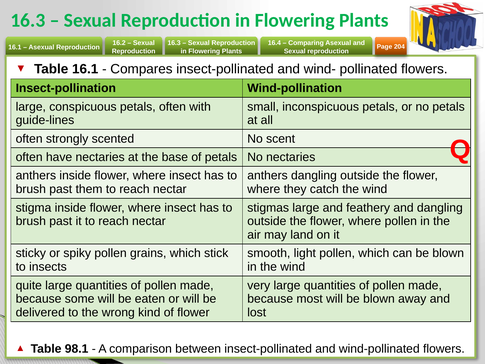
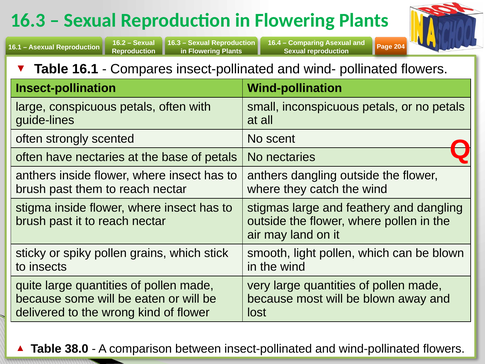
98.1: 98.1 -> 38.0 (77, 348)
